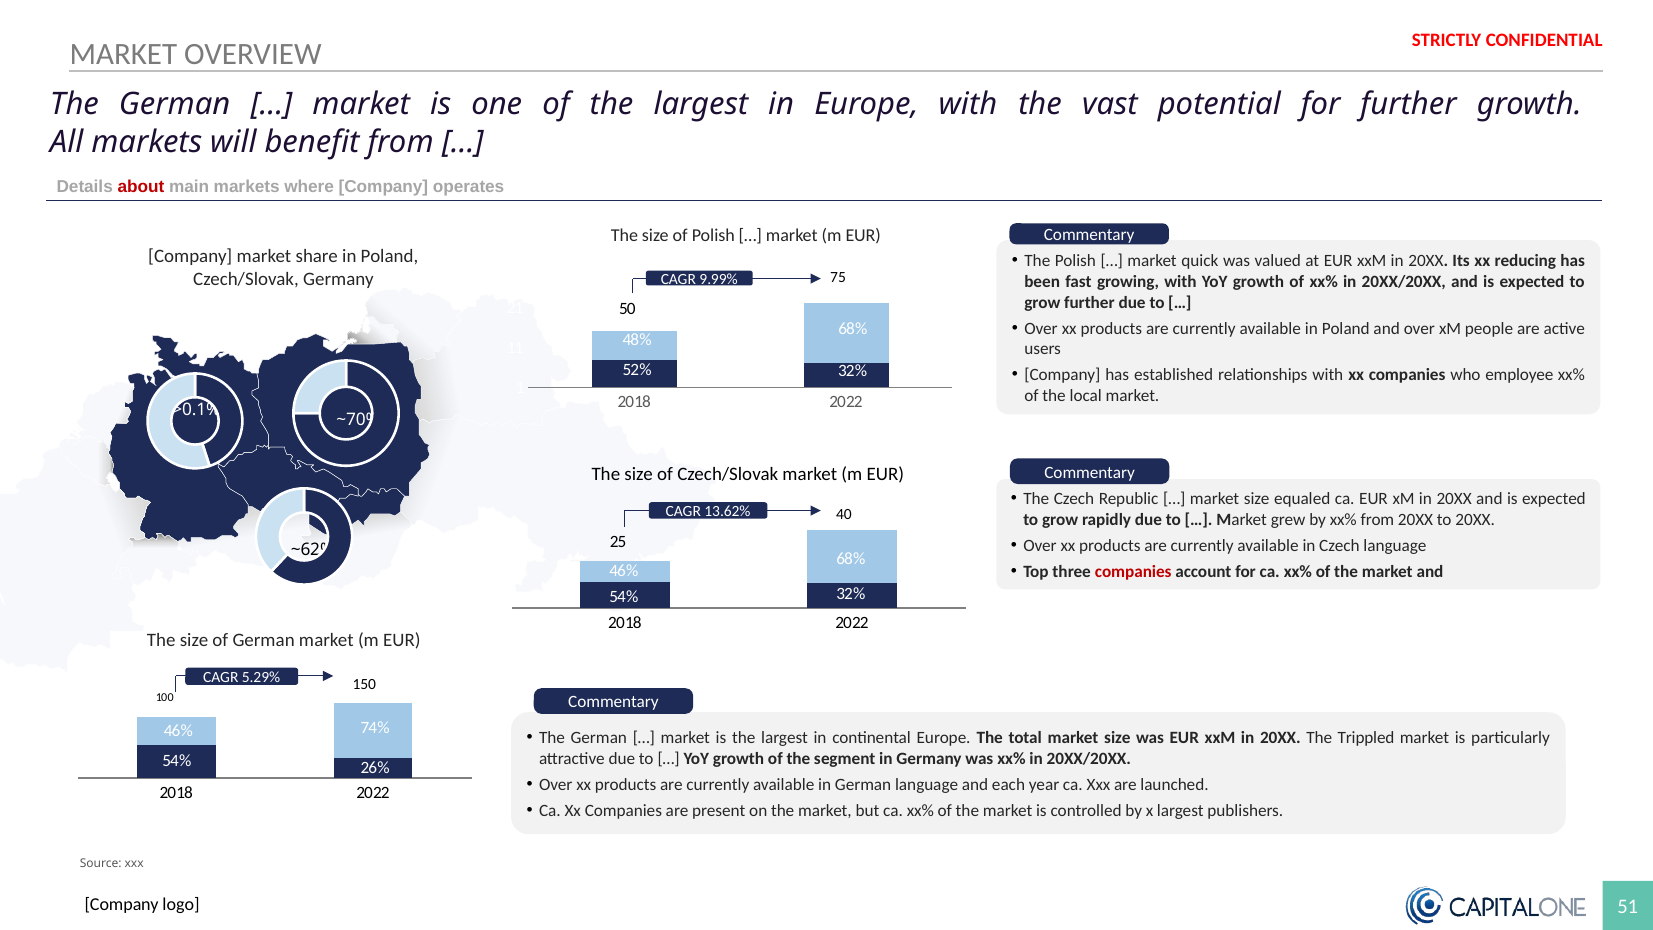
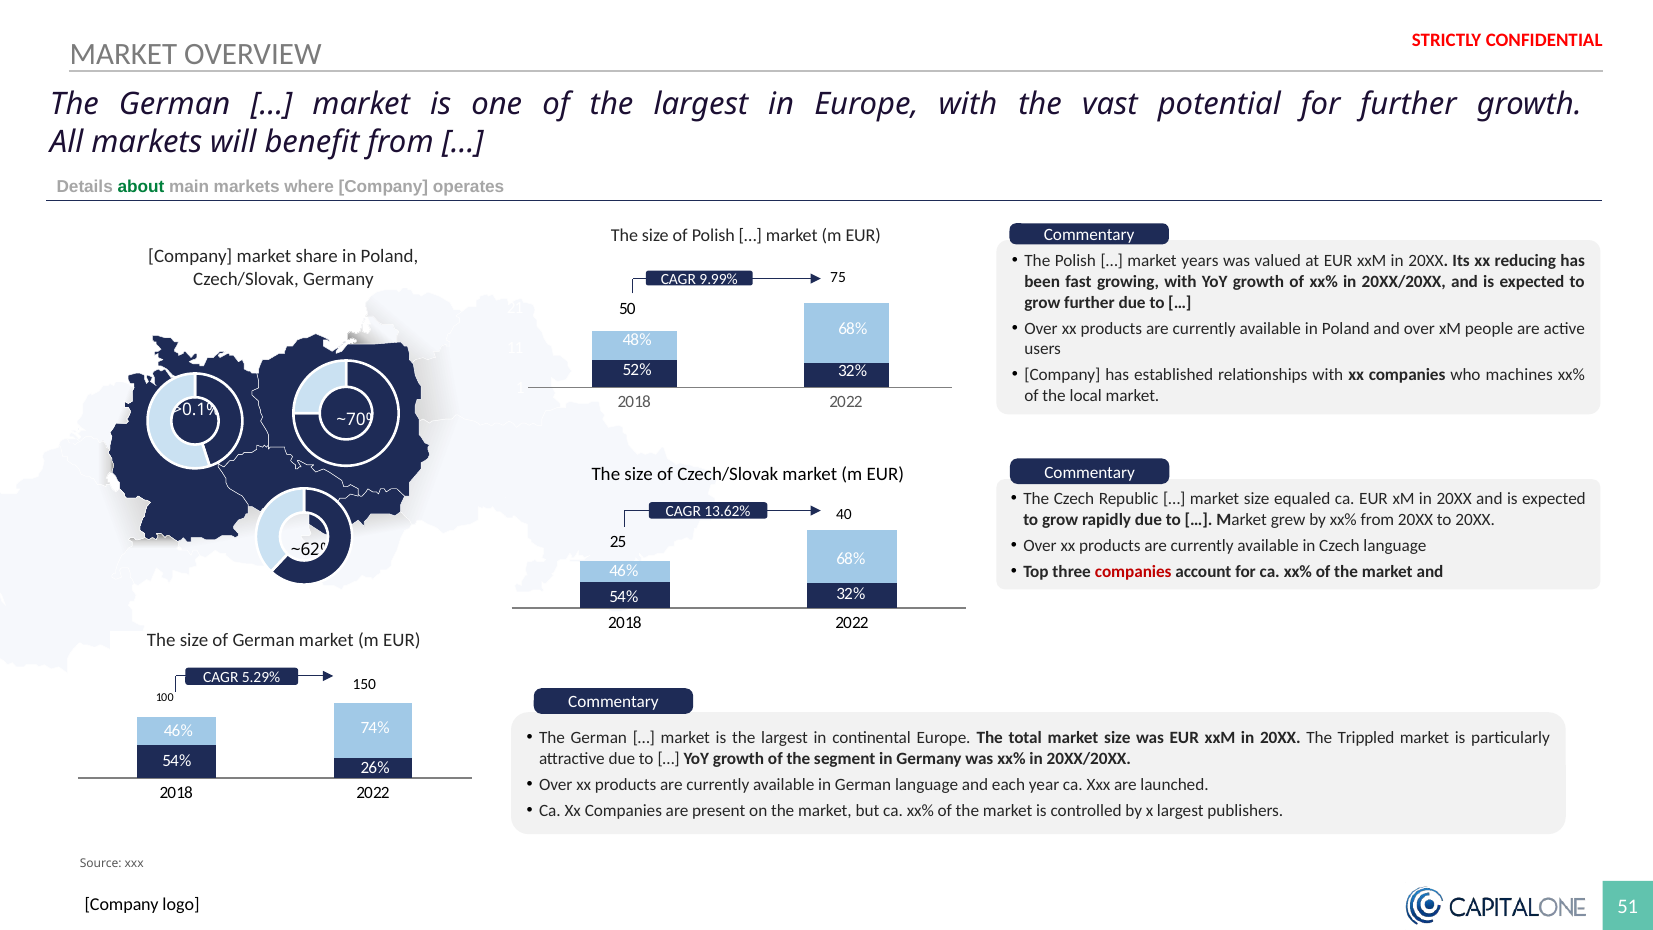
about colour: red -> green (141, 187)
quick: quick -> years (1200, 261)
employee: employee -> machines (1519, 375)
